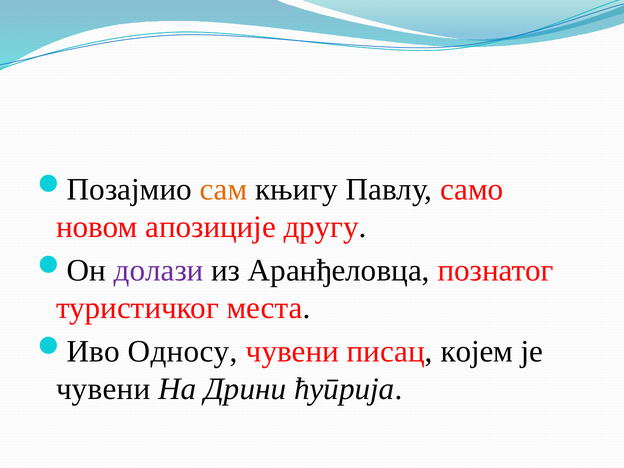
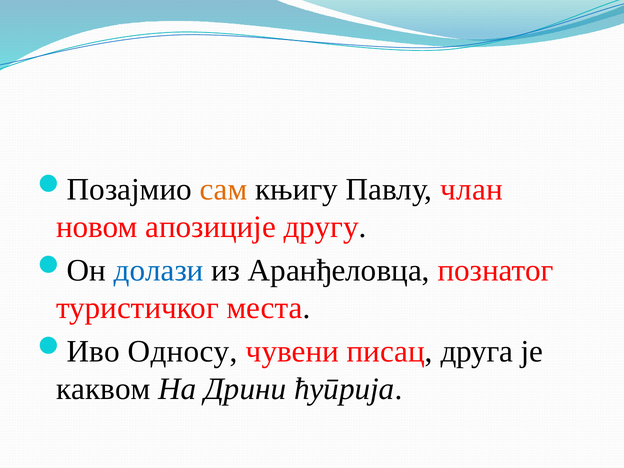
само: само -> члан (472, 189)
долази colour: purple -> blue (159, 270)
којем: којем -> друга (477, 352)
чувени: чувени -> каквом (103, 389)
